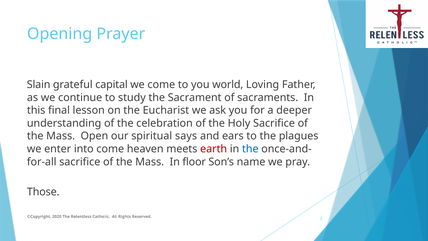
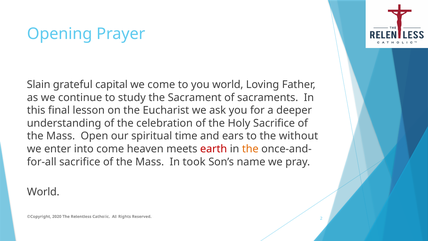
says: says -> time (186, 136)
plagues: plagues -> without (299, 136)
the colour: blue -> orange (250, 149)
floor: floor -> took (194, 162)
Those: Those -> World (43, 192)
